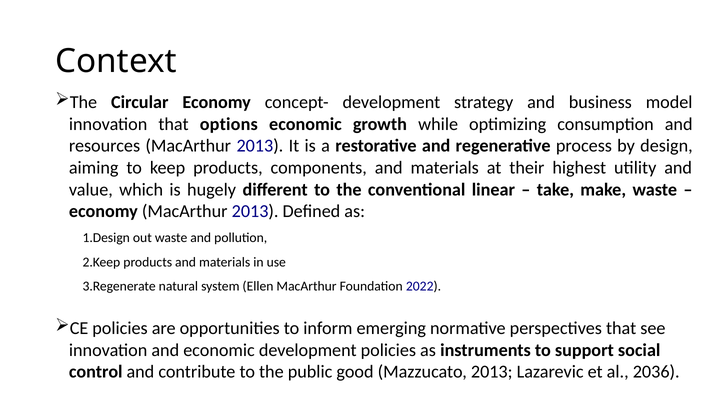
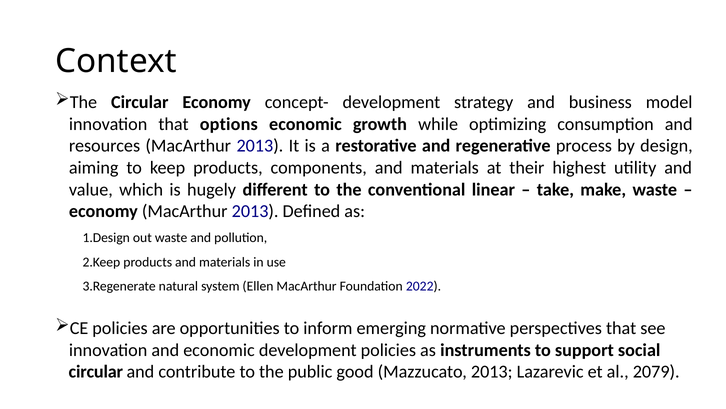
control: control -> circular (96, 371)
2036: 2036 -> 2079 (656, 371)
